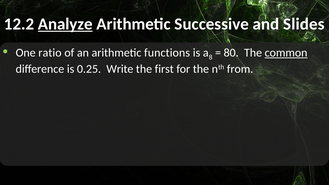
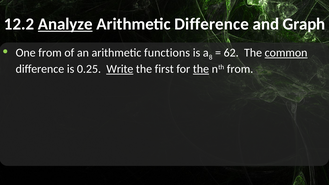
Arithmetic Successive: Successive -> Difference (212, 24)
Slides: Slides -> Graph (304, 24)
One ratio: ratio -> from (50, 53)
80: 80 -> 62 (231, 53)
Write underline: none -> present (120, 69)
the underline: none -> present (201, 69)
